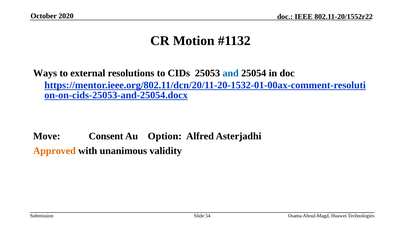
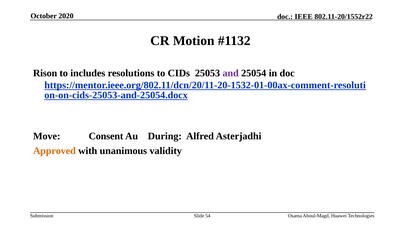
Ways: Ways -> Rison (45, 73)
external: external -> includes (88, 73)
and colour: blue -> purple (231, 73)
Option: Option -> During (165, 137)
